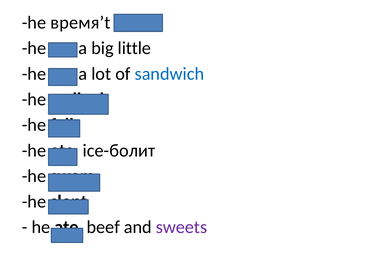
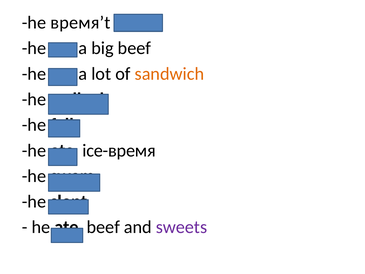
big little: little -> beef (134, 48)
sandwich colour: blue -> orange (169, 74)
ice-болит: ice-болит -> ice-время (119, 150)
